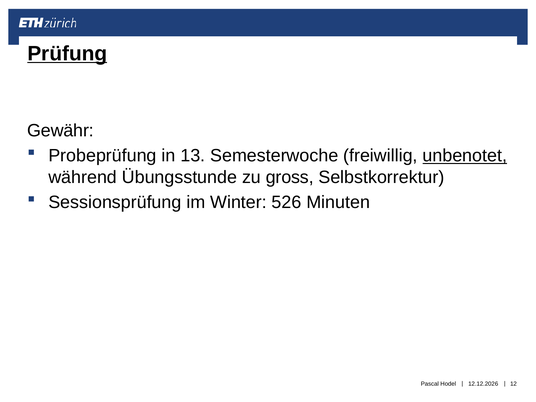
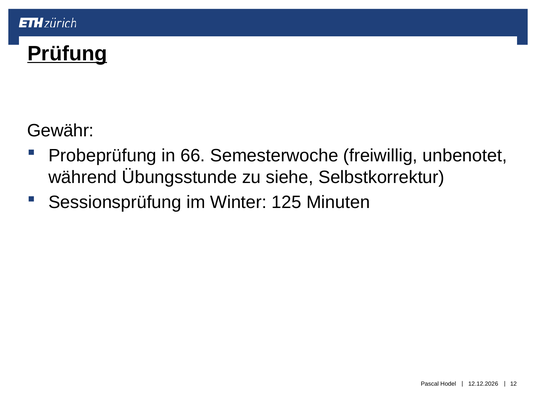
13: 13 -> 66 (193, 156)
unbenotet underline: present -> none (465, 156)
gross: gross -> siehe (290, 177)
526: 526 -> 125 (287, 202)
